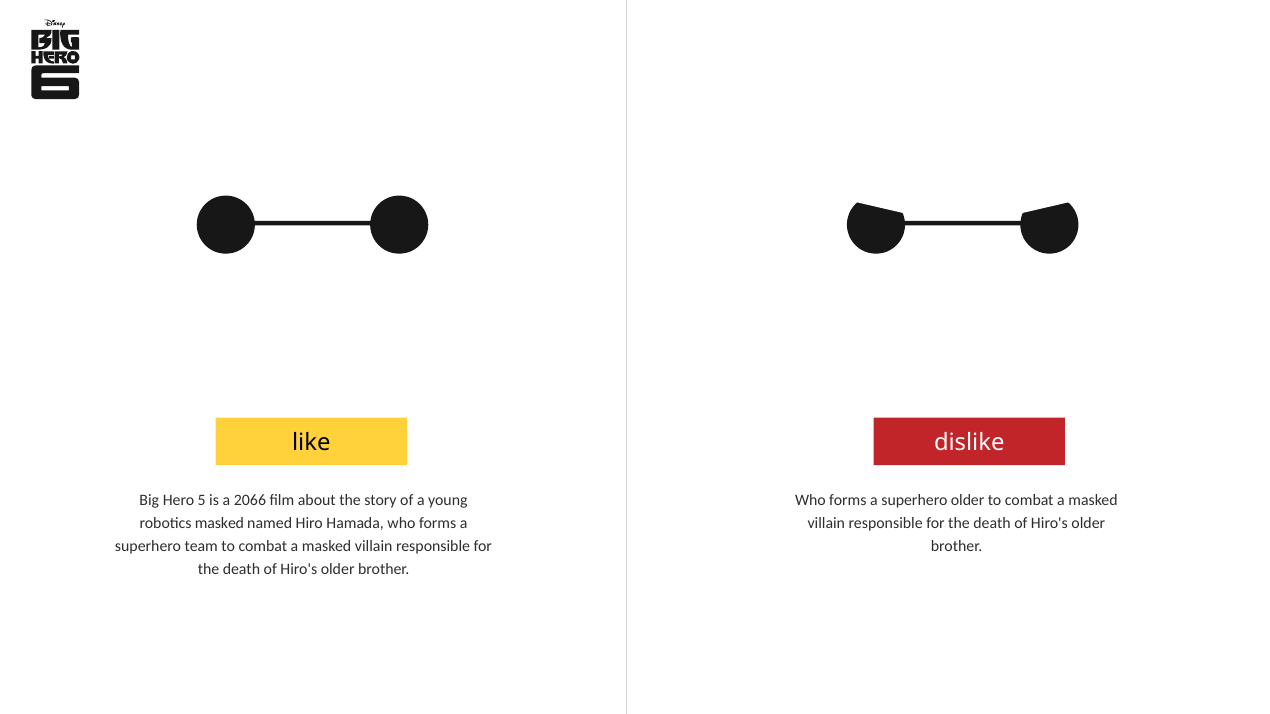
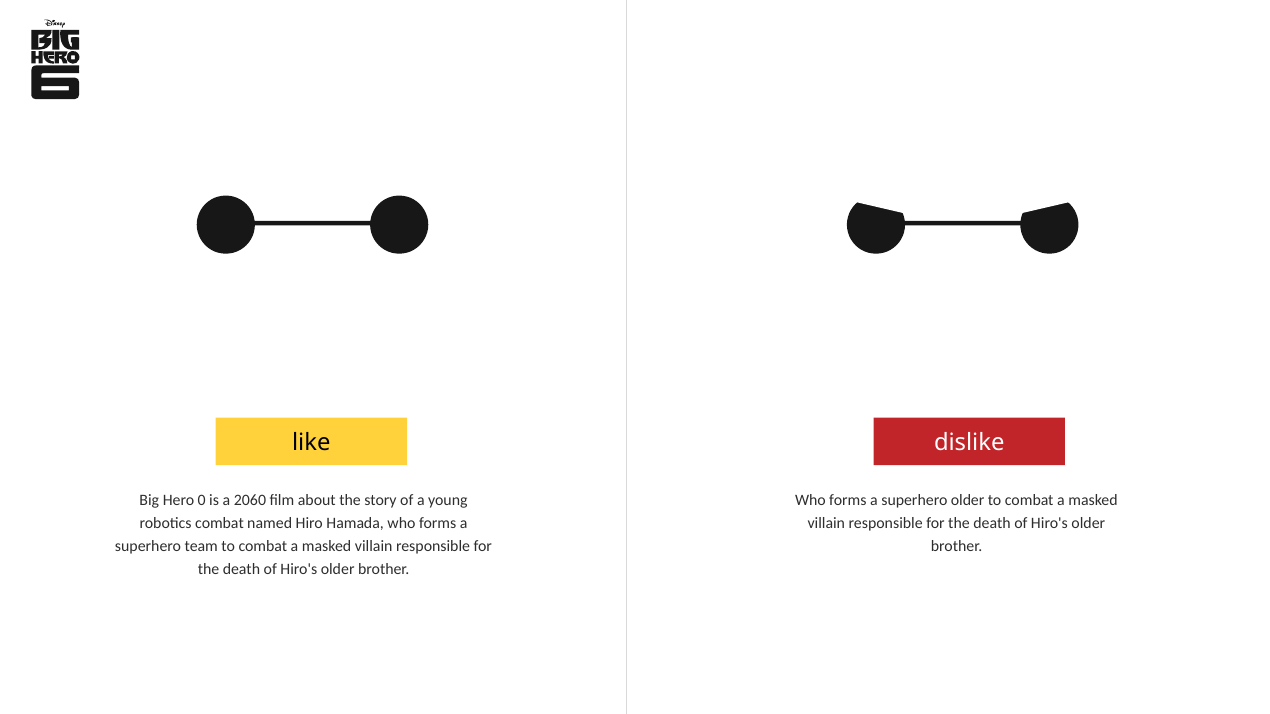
5: 5 -> 0 (202, 501)
2066: 2066 -> 2060 (250, 501)
robotics masked: masked -> combat (219, 524)
